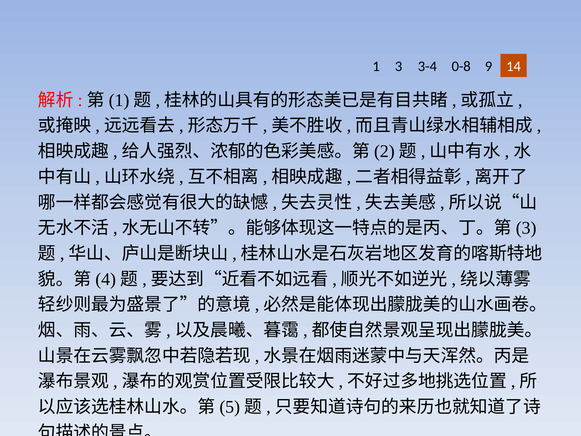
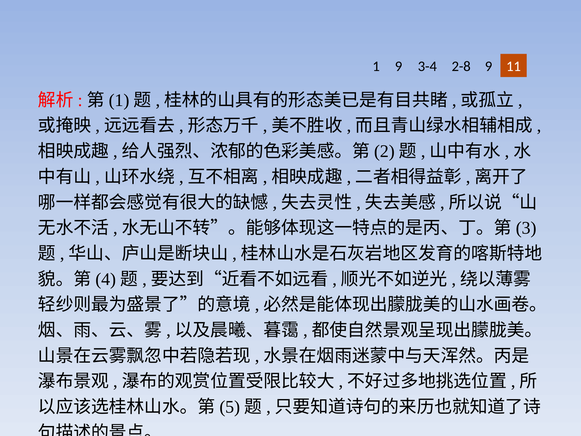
1 3: 3 -> 9 (399, 66)
0-8: 0-8 -> 2-8 (461, 66)
14: 14 -> 11 (514, 66)
